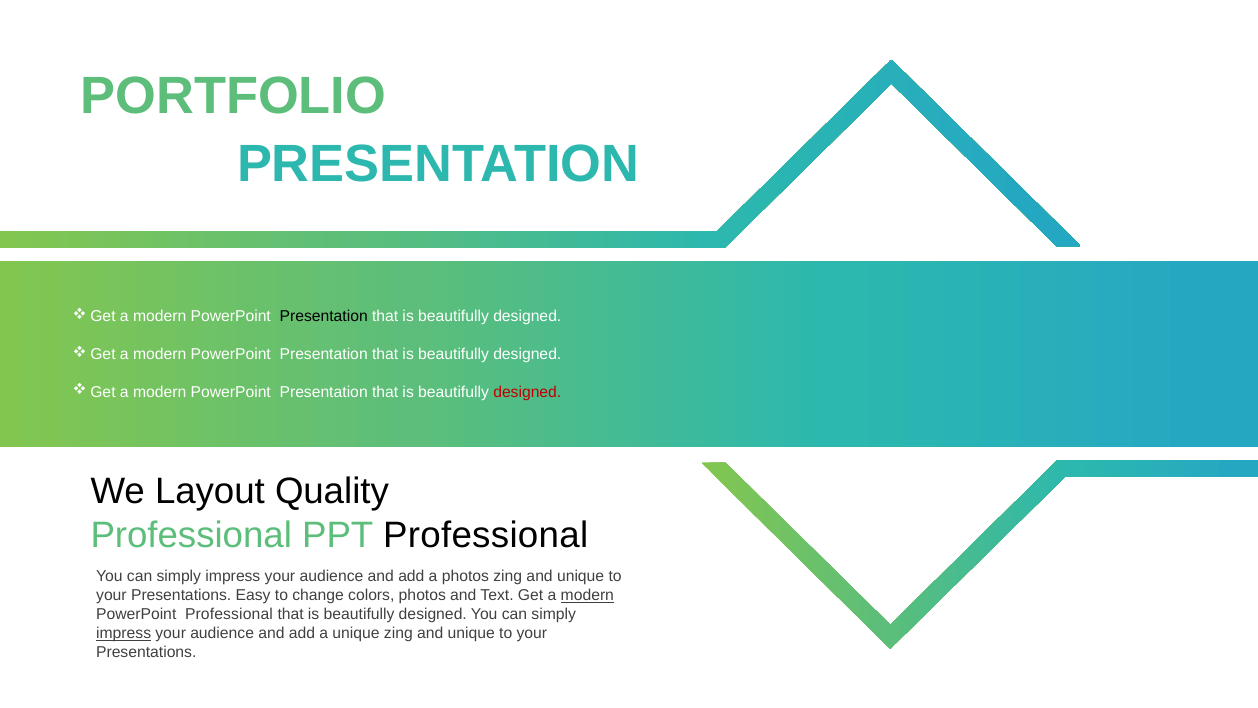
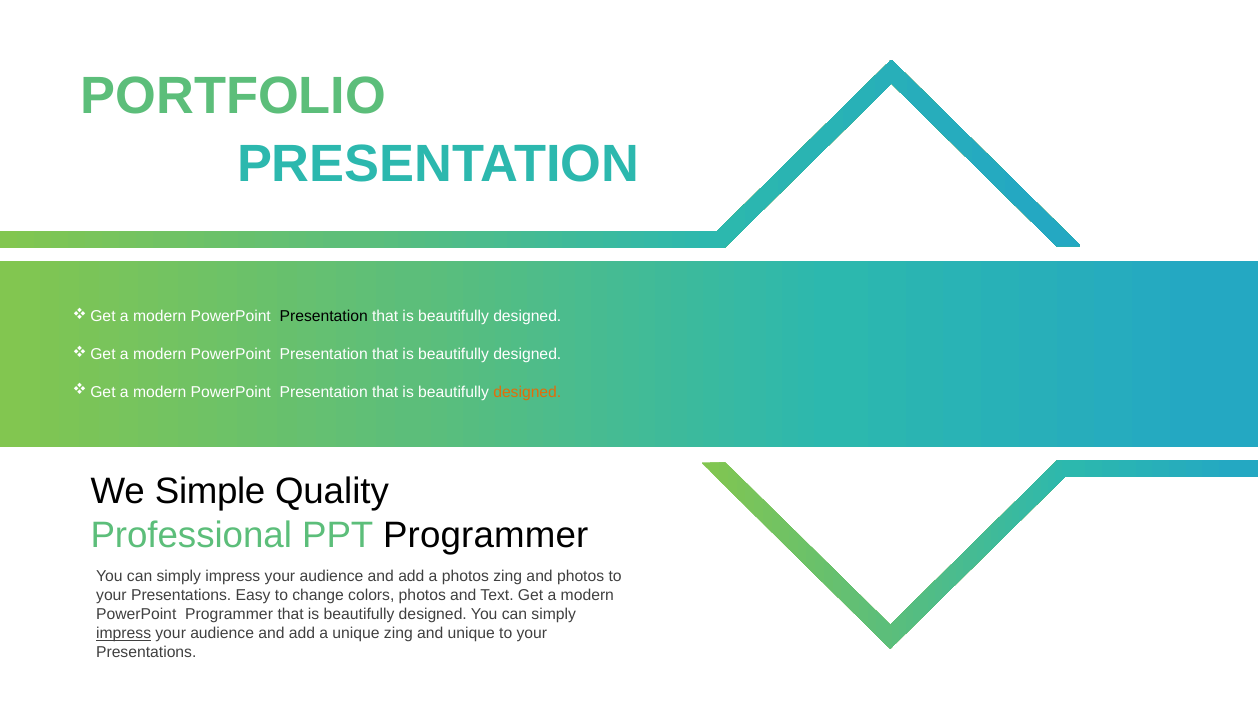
designed colour: red -> orange (527, 392)
Layout: Layout -> Simple (210, 491)
PPT Professional: Professional -> Programmer (486, 535)
unique: unique -> photos (581, 576)
modern underline: present -> none (587, 595)
PowerPoint Professional: Professional -> Programmer (229, 614)
